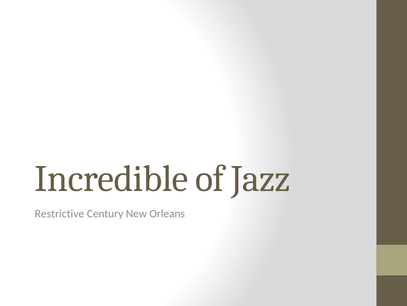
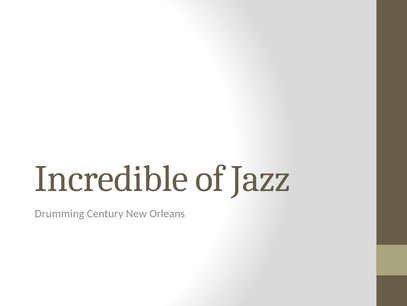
Restrictive: Restrictive -> Drumming (59, 213)
